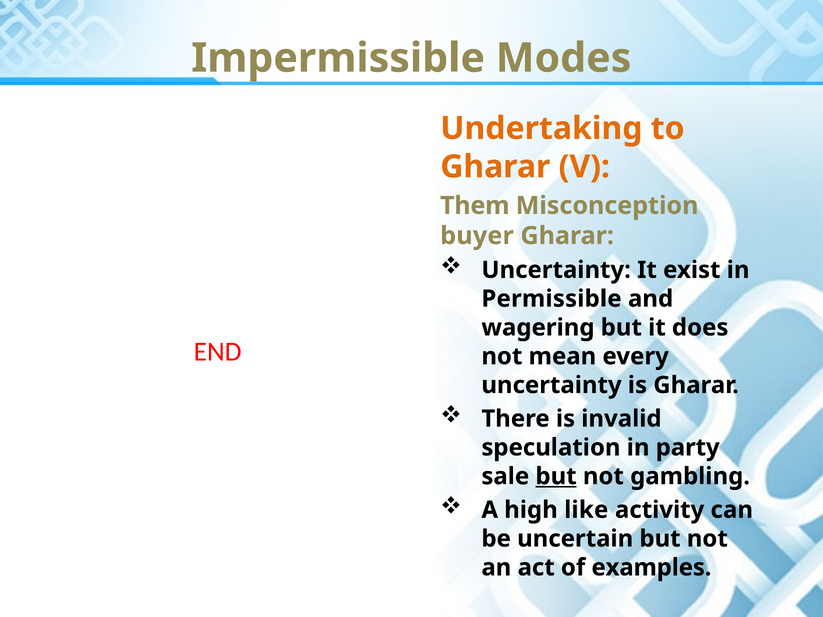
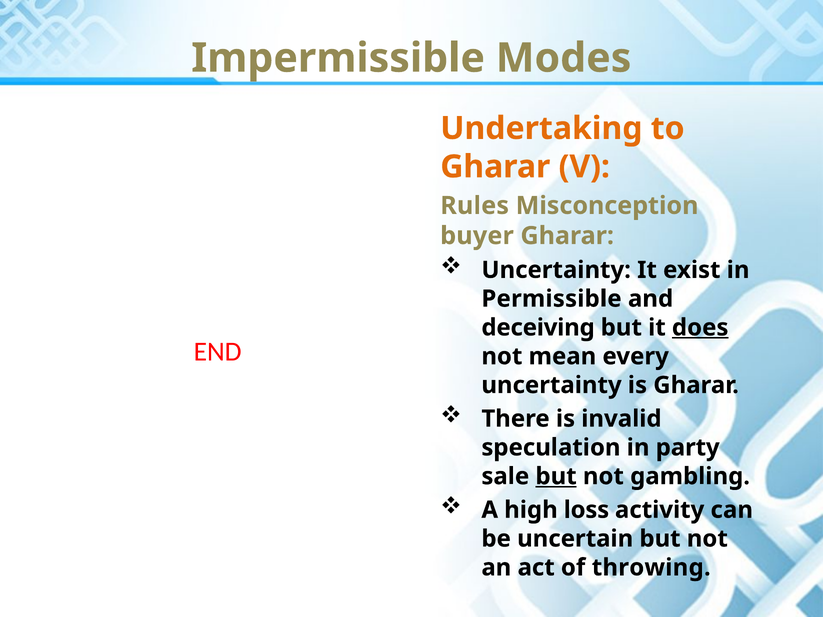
Them: Them -> Rules (475, 206)
wagering: wagering -> deceiving (538, 328)
does underline: none -> present (700, 328)
like: like -> loss (586, 510)
examples: examples -> throwing (651, 568)
